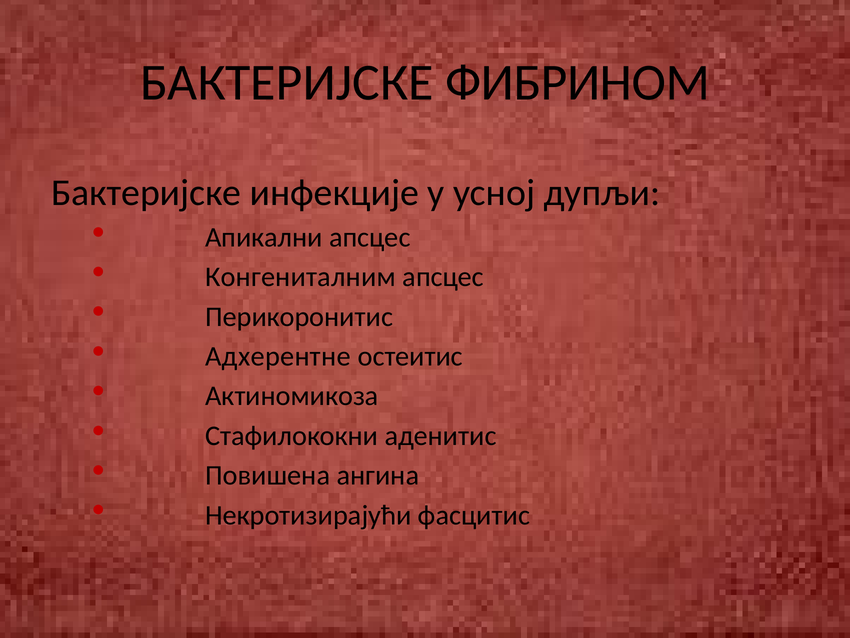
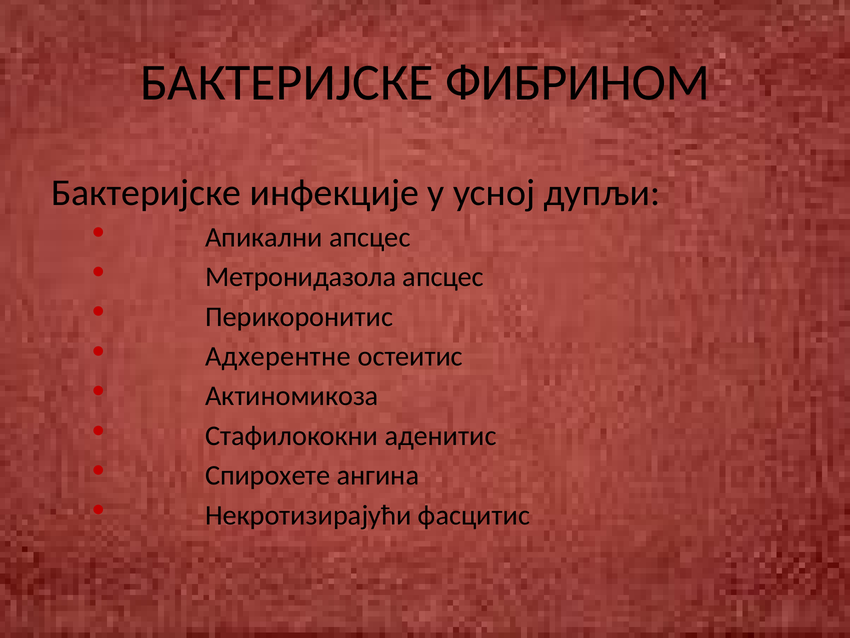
Конгениталним: Конгениталним -> Метронидазола (301, 277)
Повишена: Повишена -> Спирохете (268, 475)
